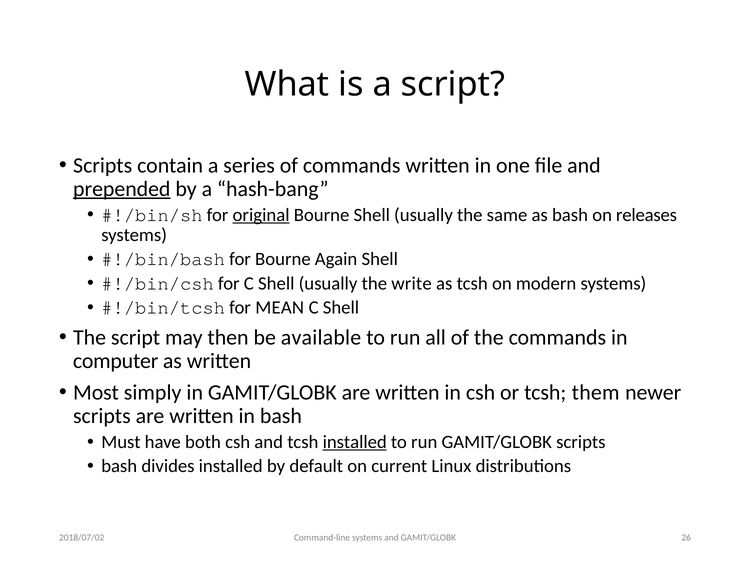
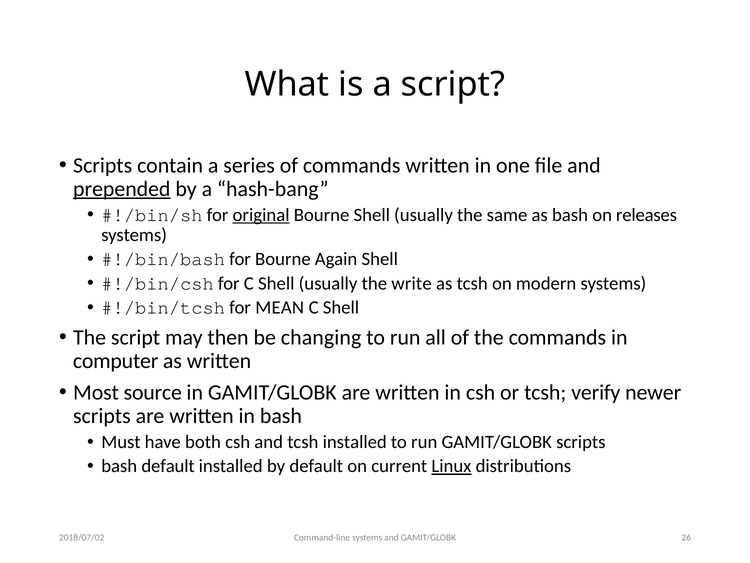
available: available -> changing (321, 337)
simply: simply -> source (153, 392)
them: them -> verify (596, 392)
installed underline: present -> none (355, 442)
bash divides: divides -> default (168, 466)
Linux underline: none -> present (451, 466)
